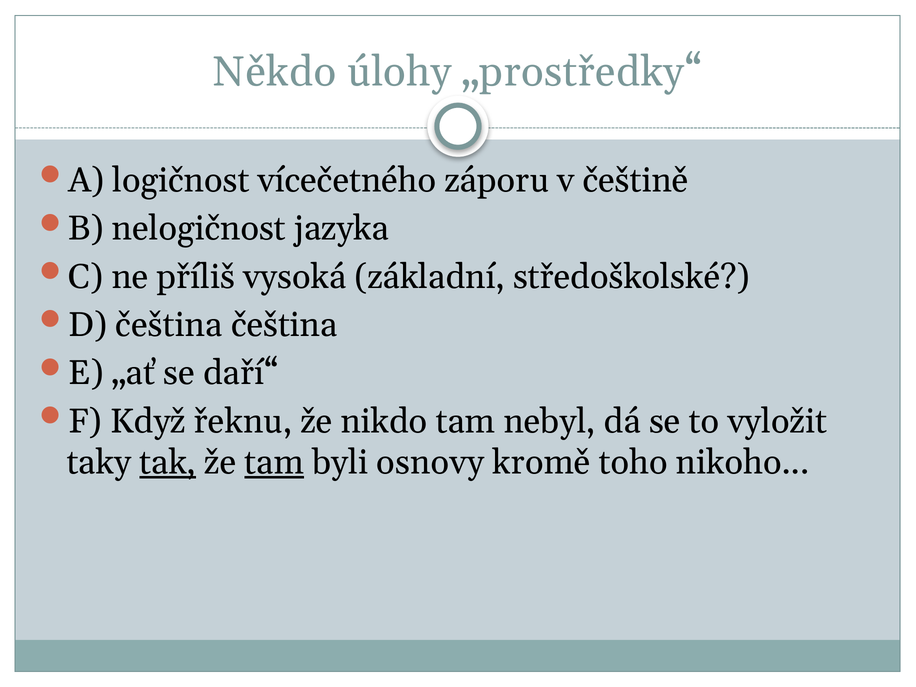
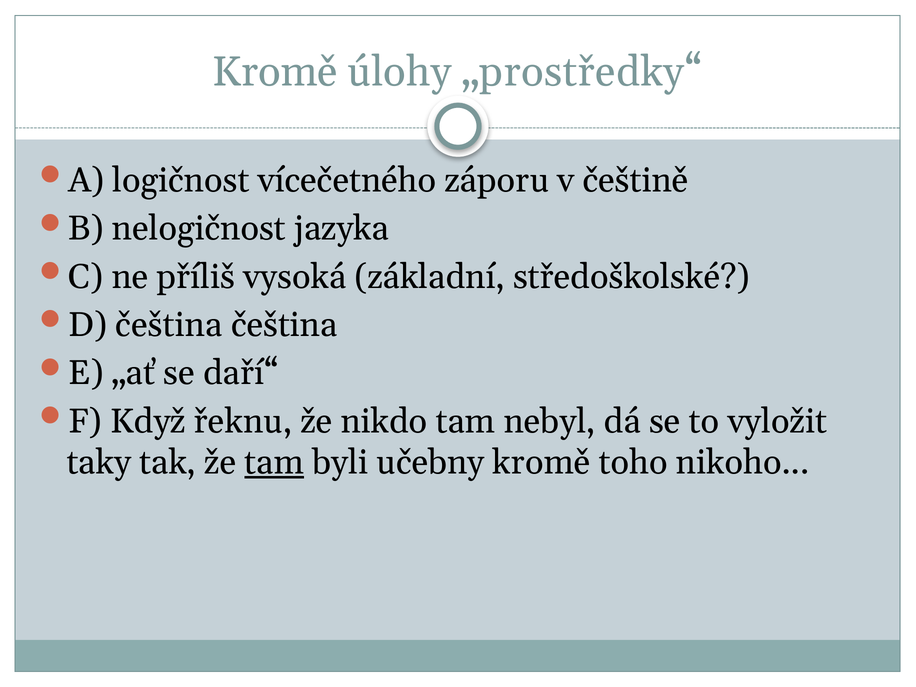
Někdo: Někdo -> Kromě (275, 72)
tak underline: present -> none (168, 462)
osnovy: osnovy -> učebny (430, 462)
